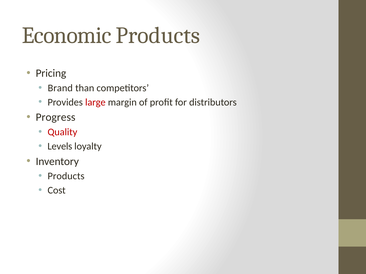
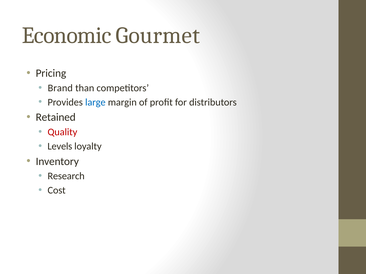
Economic Products: Products -> Gourmet (158, 35)
large colour: red -> blue (95, 102)
Progress: Progress -> Retained (56, 117)
Products: Products -> Research (66, 176)
